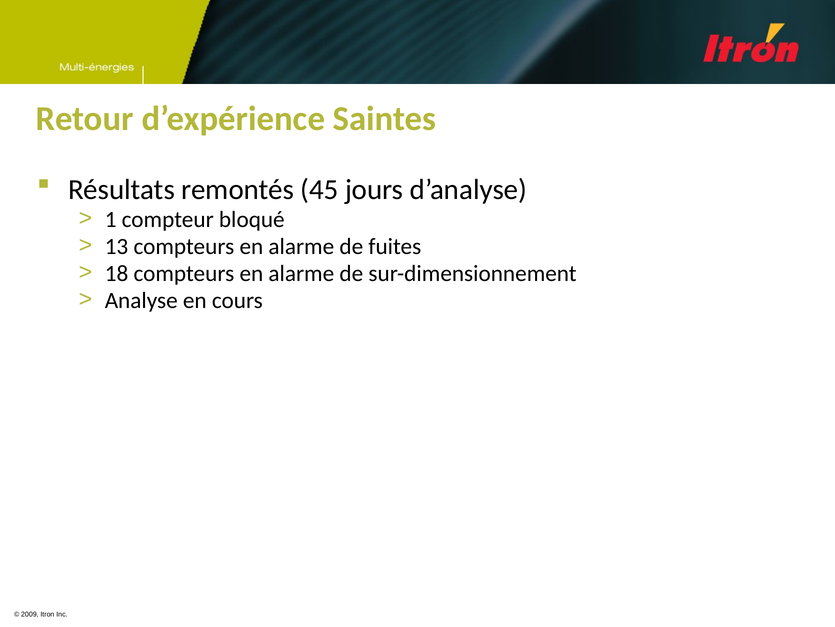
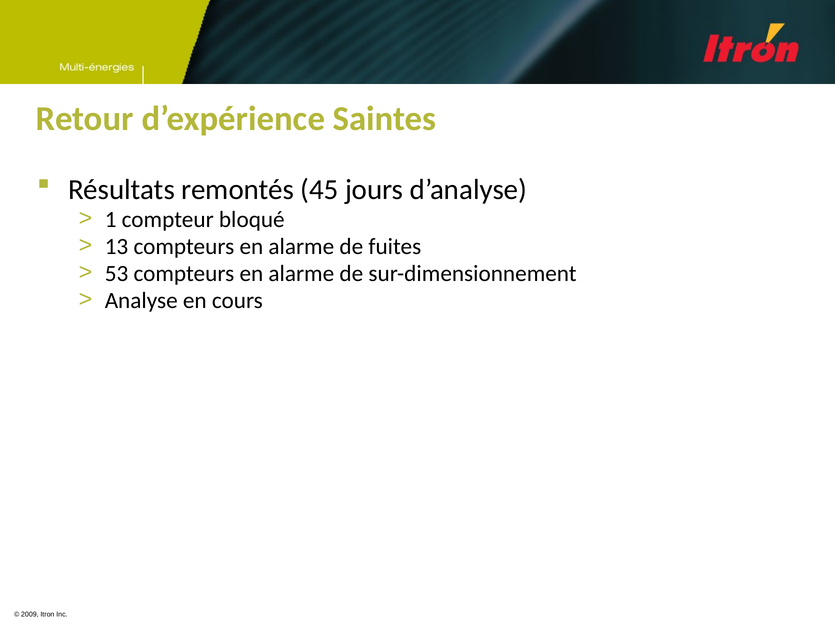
18: 18 -> 53 (117, 273)
